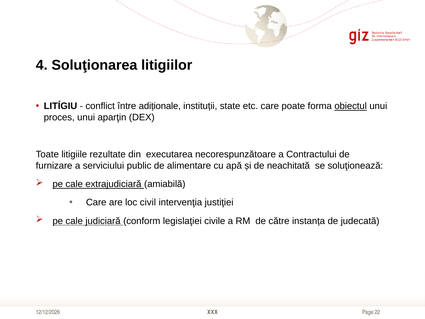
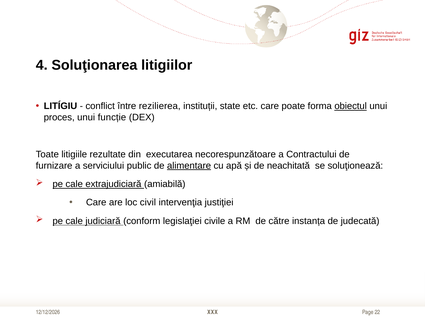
adiționale: adiționale -> rezilierea (160, 106)
aparţin: aparţin -> funcție (112, 117)
alimentare underline: none -> present (189, 166)
